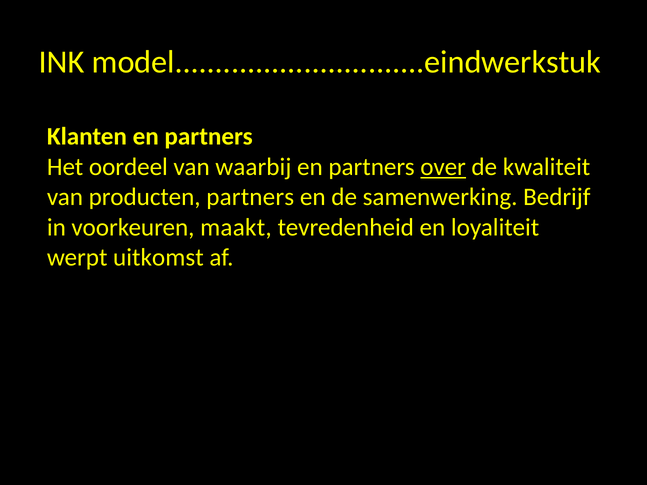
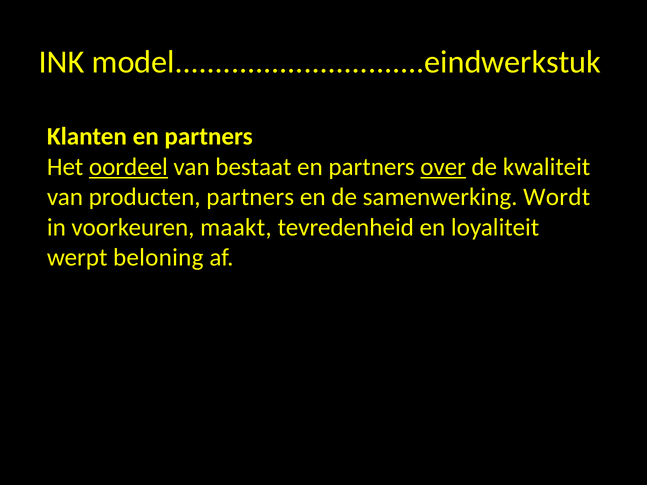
oordeel underline: none -> present (128, 167)
waarbij: waarbij -> bestaat (253, 167)
Bedrijf: Bedrijf -> Wordt (557, 197)
uitkomst: uitkomst -> beloning (158, 258)
